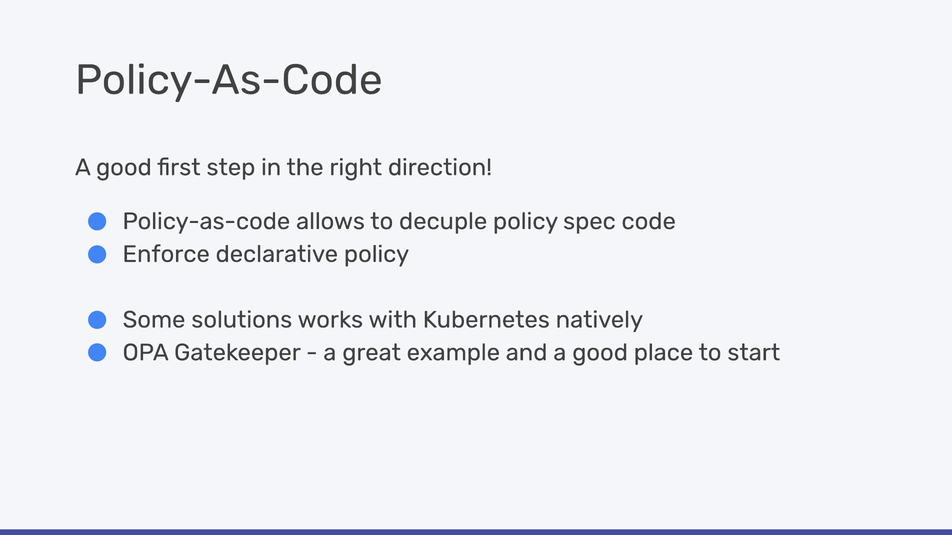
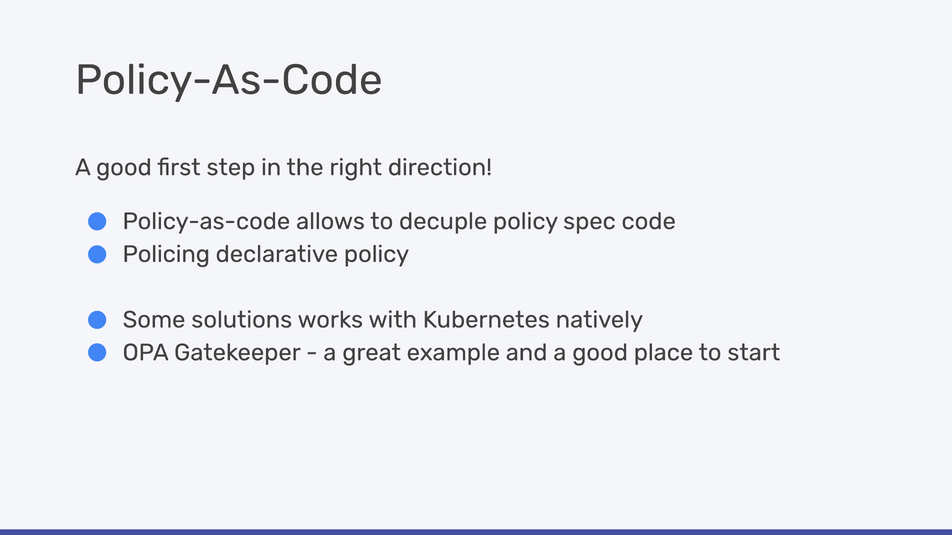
Enforce: Enforce -> Policing (166, 254)
